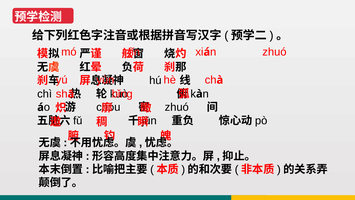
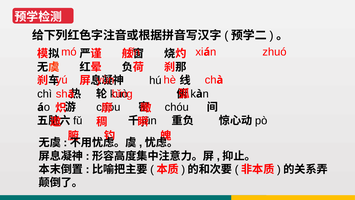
zhuó: zhuó -> chóu (177, 107)
